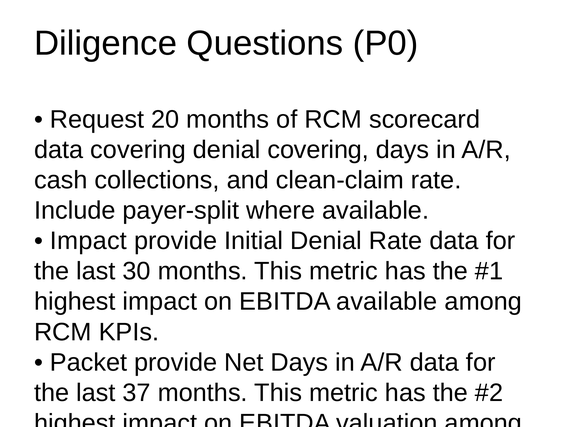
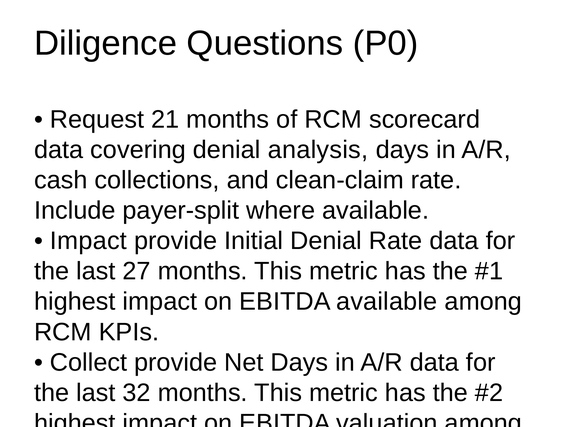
20: 20 -> 21 (165, 119)
denial covering: covering -> analysis (318, 150)
30: 30 -> 27 (137, 271)
Packet: Packet -> Collect (89, 362)
37: 37 -> 32 (137, 393)
